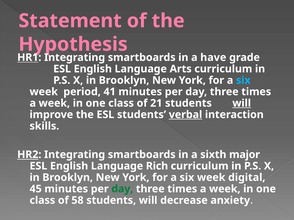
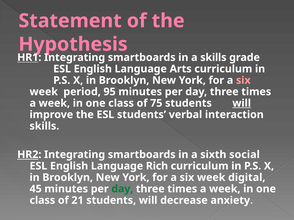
a have: have -> skills (213, 58)
six colour: light blue -> pink (243, 80)
41: 41 -> 95 (110, 92)
21: 21 -> 75 (156, 103)
verbal underline: present -> none (186, 115)
major: major -> social (244, 155)
58: 58 -> 21 (78, 201)
